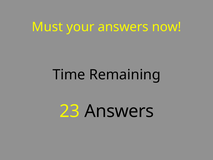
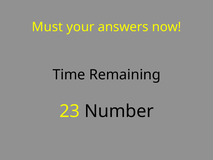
23 Answers: Answers -> Number (119, 111)
